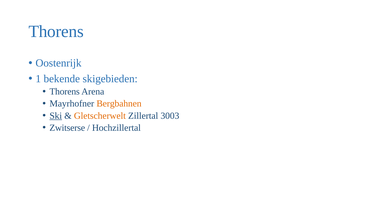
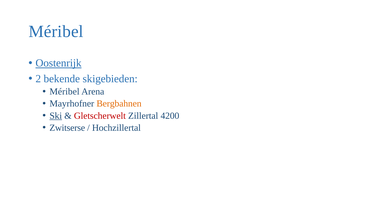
Thorens: Thorens -> Méribel (56, 31)
Oostenrijk underline: none -> present (58, 63)
1: 1 -> 2 (38, 79)
Thorens: Thorens -> Méribel (65, 92)
Gletscherwelt colour: orange -> red (100, 116)
3003: 3003 -> 4200 (170, 116)
